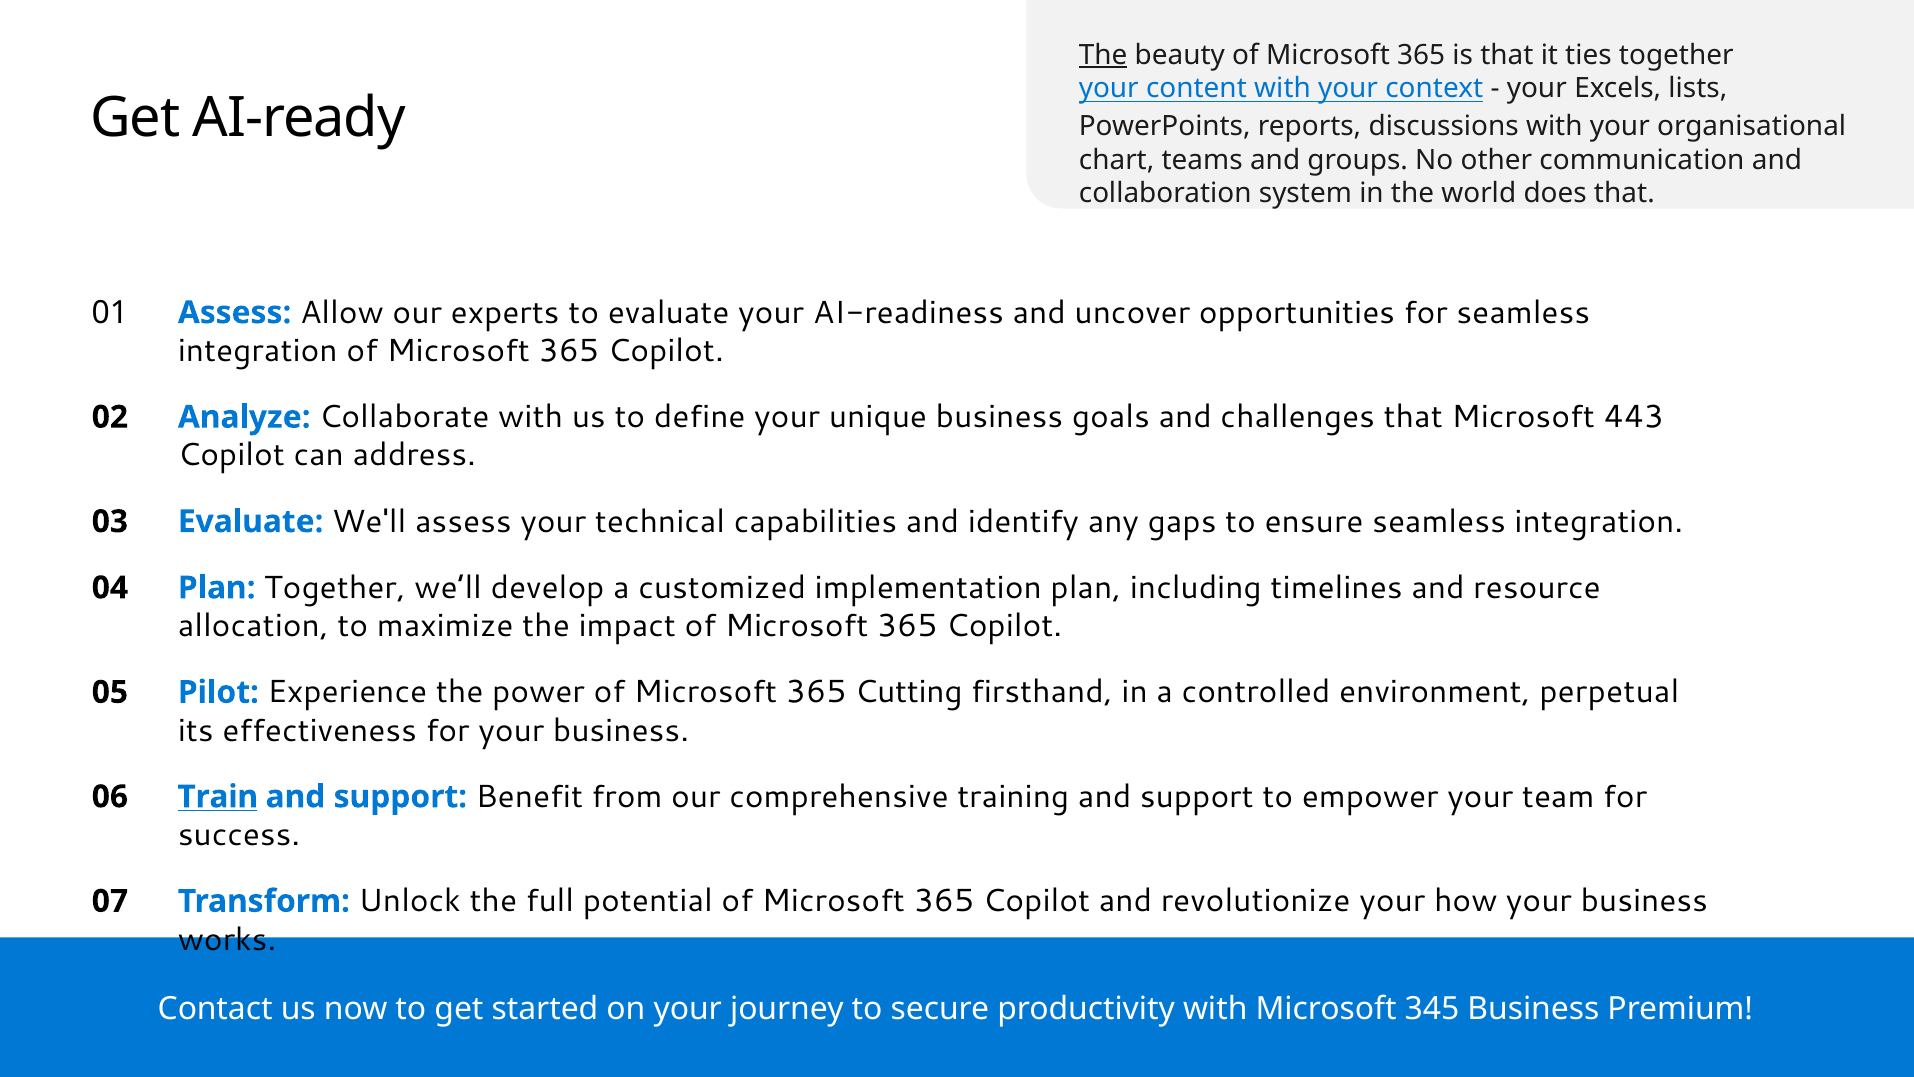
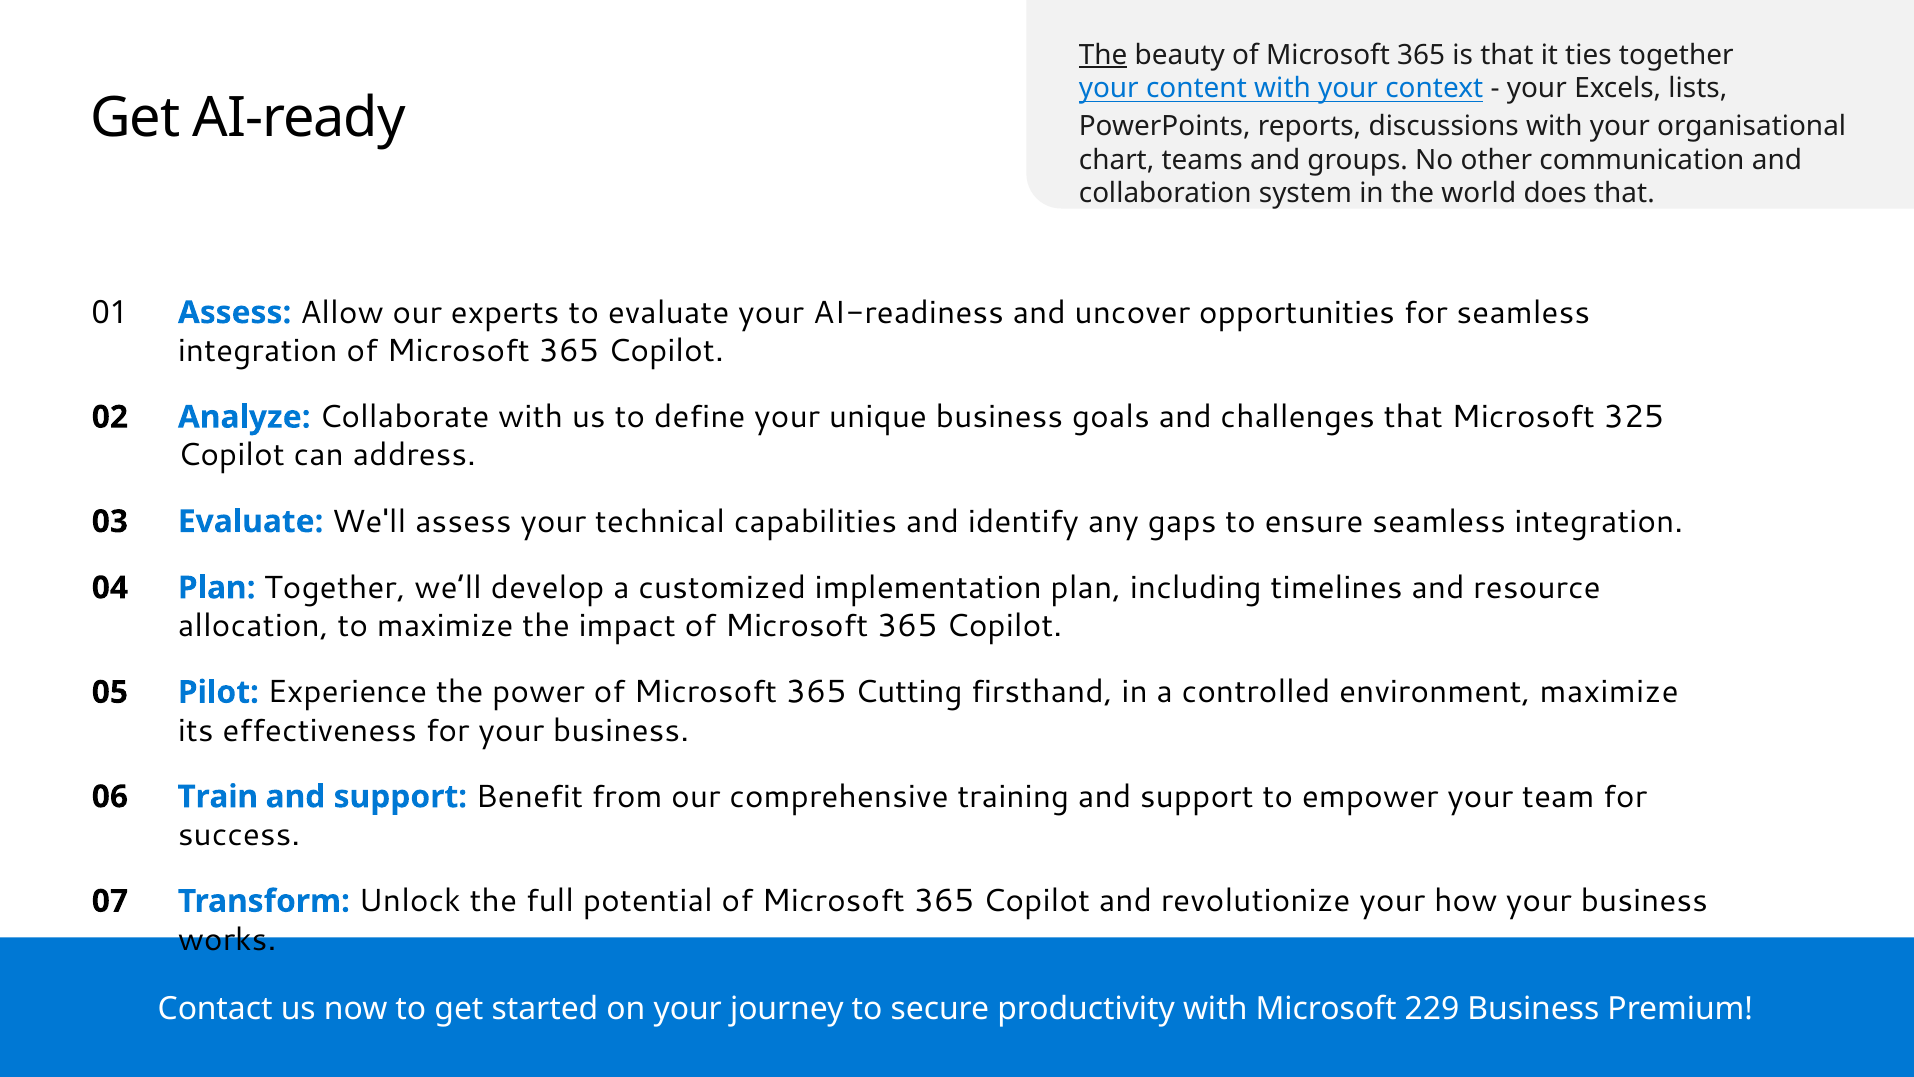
443: 443 -> 325 (1634, 417)
environment perpetual: perpetual -> maximize (1609, 692)
Train underline: present -> none (218, 797)
345: 345 -> 229 (1432, 1009)
